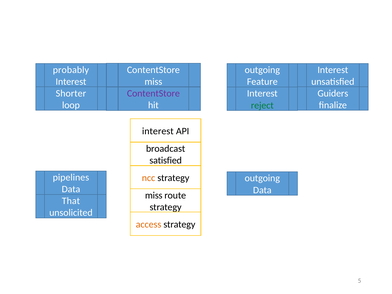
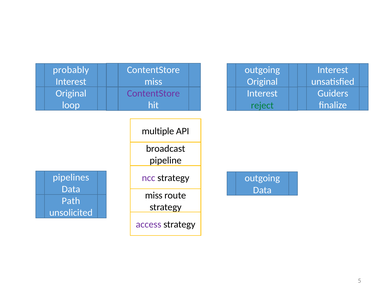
Feature: Feature -> Original (262, 82)
Shorter: Shorter -> Original (71, 93)
interest: interest -> multiple (158, 131)
satisfied: satisfied -> pipeline (166, 160)
ncc colour: orange -> purple (149, 178)
That: That -> Path (71, 201)
access colour: orange -> purple (149, 224)
